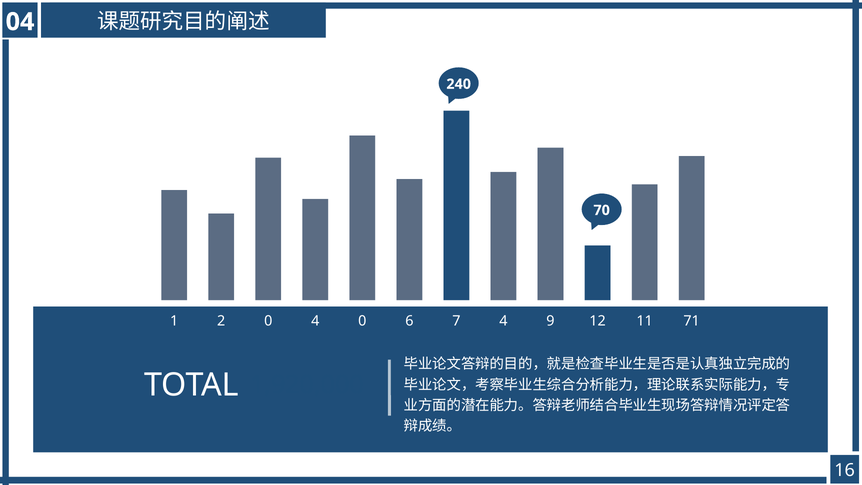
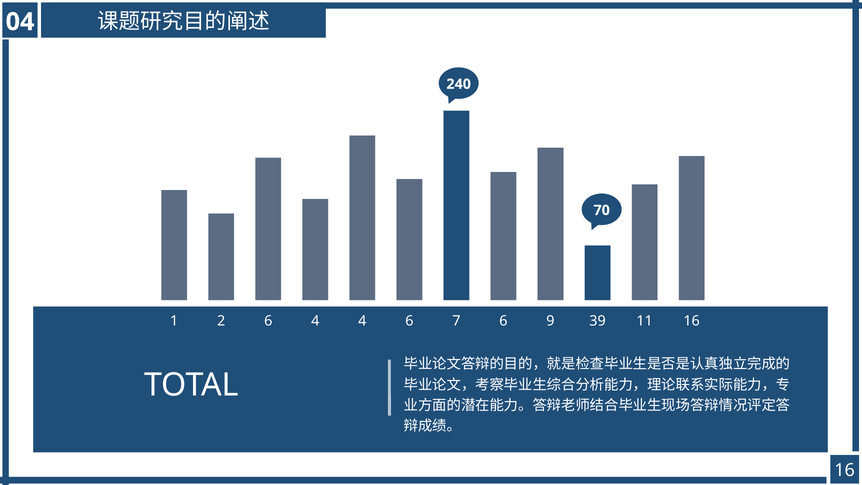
2 0: 0 -> 6 (268, 321)
4 0: 0 -> 4 (362, 321)
7 4: 4 -> 6 (503, 321)
12: 12 -> 39 (598, 321)
11 71: 71 -> 16 (692, 321)
